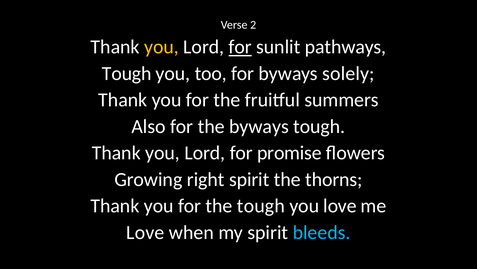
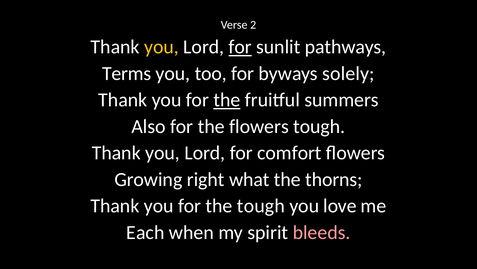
Tough: Tough -> Terms (127, 73)
the underline: none -> present (227, 100)
the byways: byways -> flowers (259, 126)
promise: promise -> comfort (289, 153)
right spirit: spirit -> what (249, 179)
Love: Love -> Each (145, 232)
bleeds colour: light blue -> pink (322, 232)
